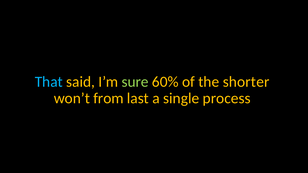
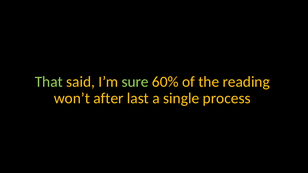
That colour: light blue -> light green (49, 82)
shorter: shorter -> reading (246, 82)
from: from -> after (108, 98)
